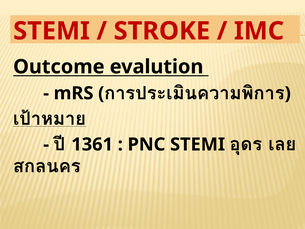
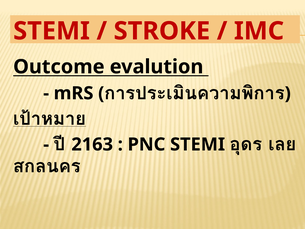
1361: 1361 -> 2163 (92, 144)
